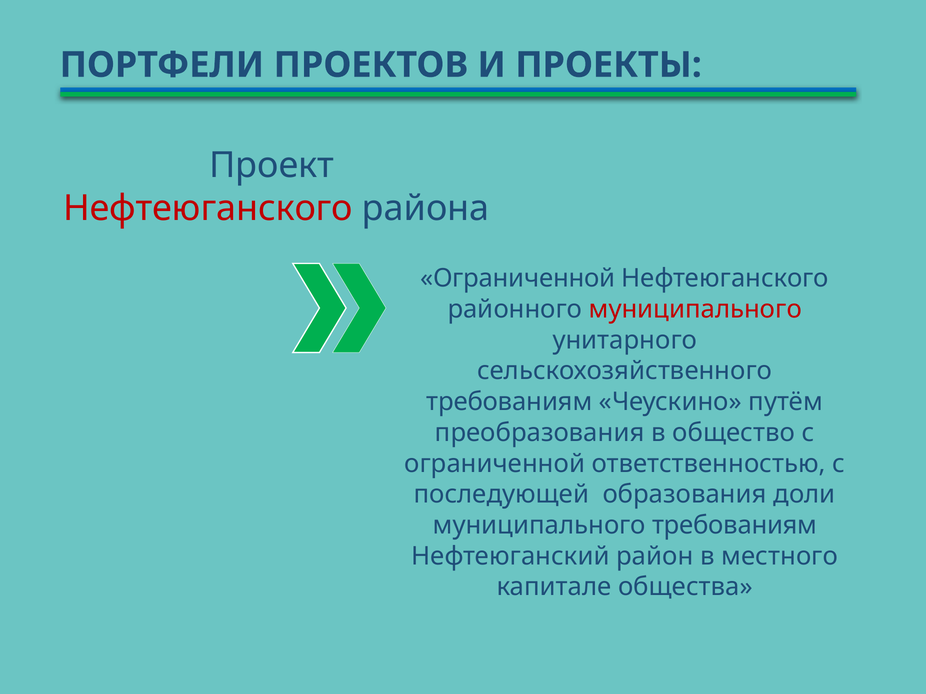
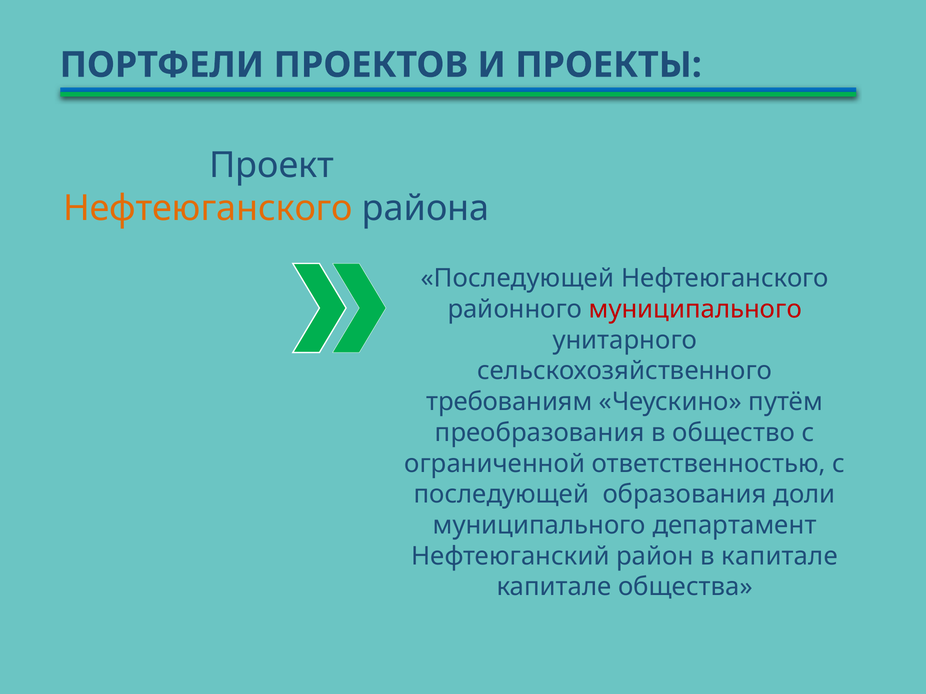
Нефтеюганского colour: red -> orange (208, 209)
Ограниченной: Ограниченной -> Последующей (517, 279)
муниципального требованиям: требованиям -> департамент (735, 526)
в местного: местного -> капитале (780, 557)
